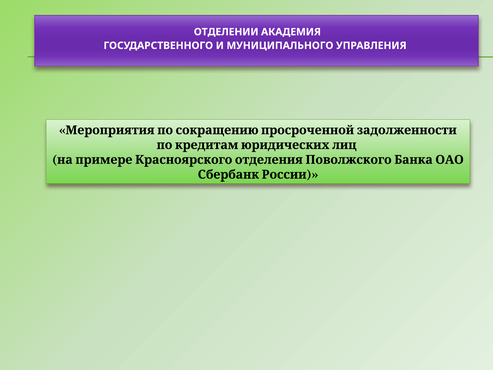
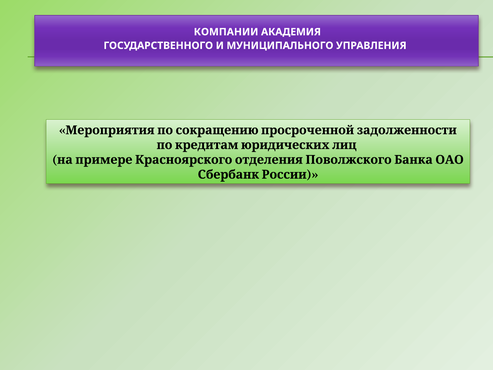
ОТДЕЛЕНИИ: ОТДЕЛЕНИИ -> КОМПАНИИ (226, 32)
